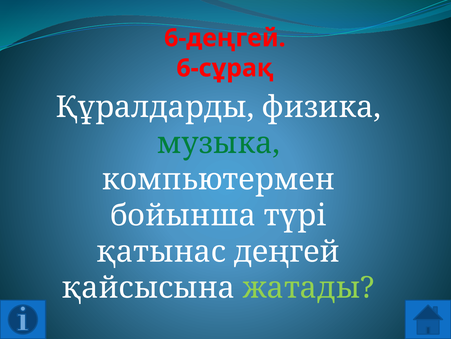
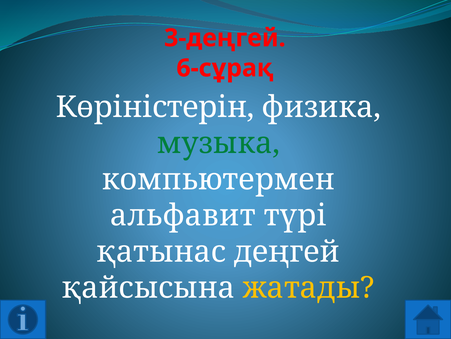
6-деңгей: 6-деңгей -> 3-деңгей (225, 38)
Құралдарды: Құралдарды -> Көріністерін (155, 107)
бойынша: бойынша -> альфавит (183, 215)
жатады colour: light green -> yellow (309, 287)
